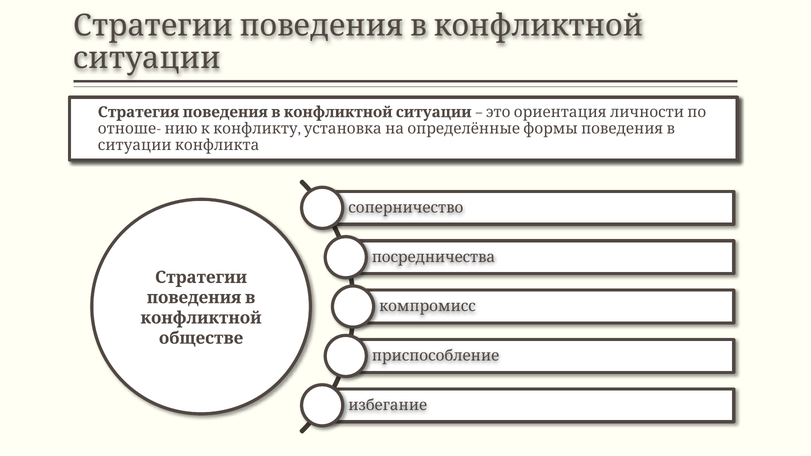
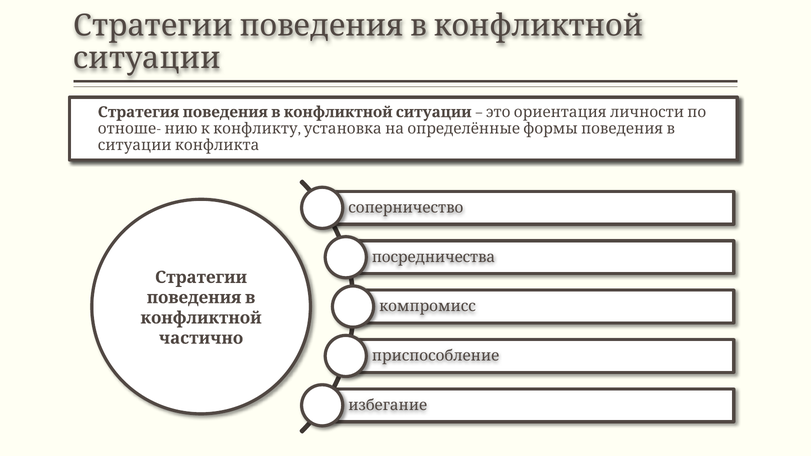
обществе: обществе -> частично (201, 338)
